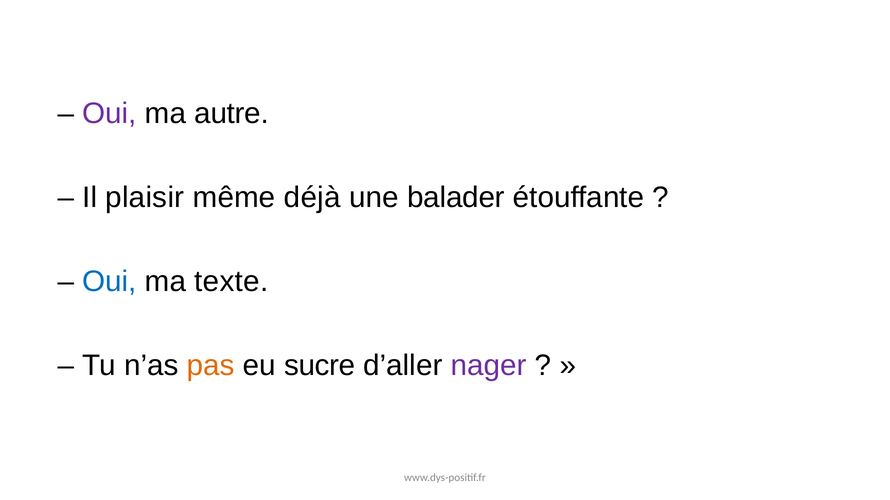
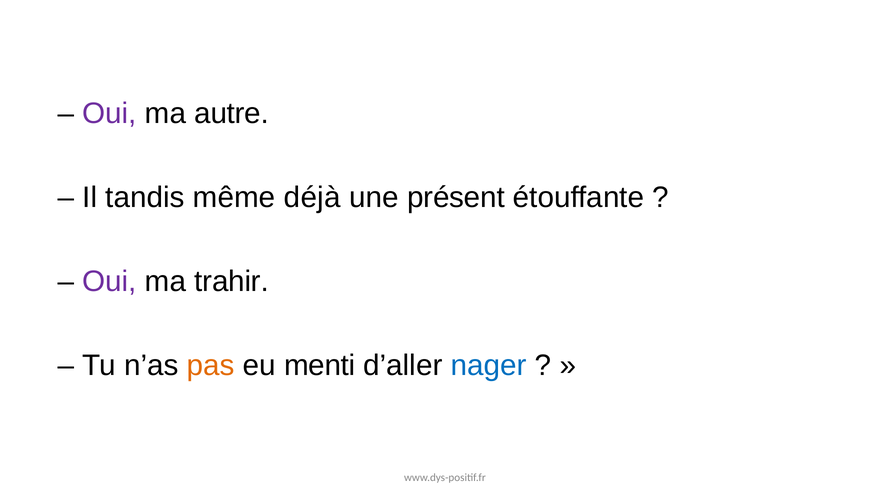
plaisir: plaisir -> tandis (145, 198)
balader: balader -> présent (456, 198)
Oui colour: blue -> purple (110, 282)
texte: texte -> trahir (232, 282)
sucre: sucre -> menti (320, 366)
nager colour: purple -> blue (489, 366)
